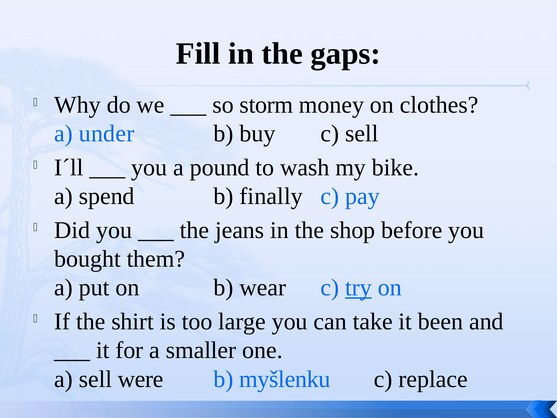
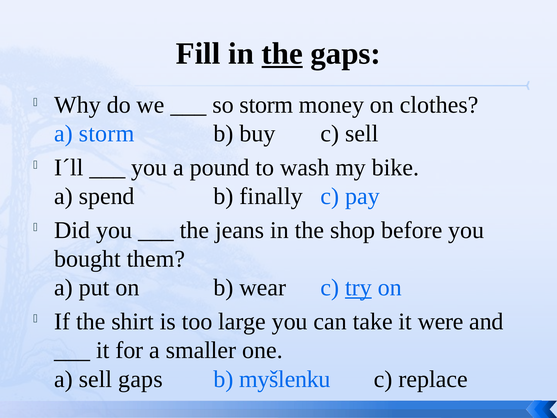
the underline: none -> present (282, 54)
a under: under -> storm (107, 134)
been: been -> were (441, 321)
sell were: were -> gaps (140, 379)
